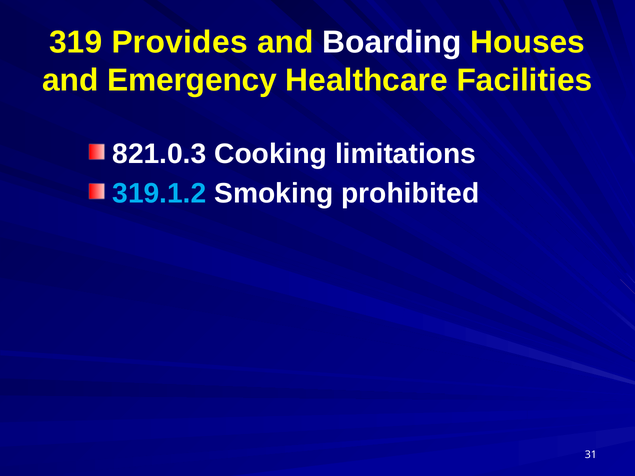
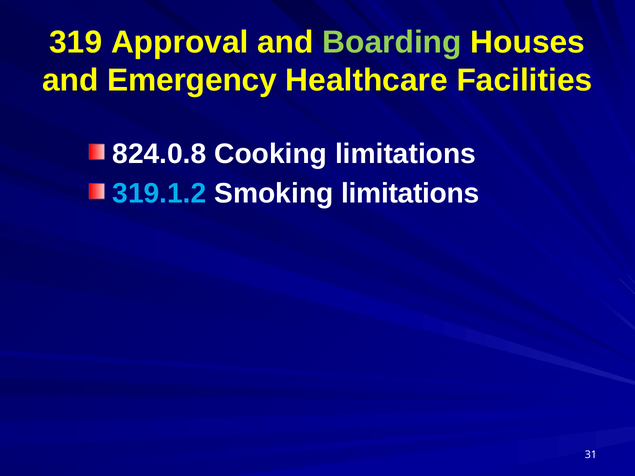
Provides: Provides -> Approval (180, 42)
Boarding colour: white -> light green (392, 42)
821.0.3: 821.0.3 -> 824.0.8 (159, 154)
Smoking prohibited: prohibited -> limitations (410, 194)
